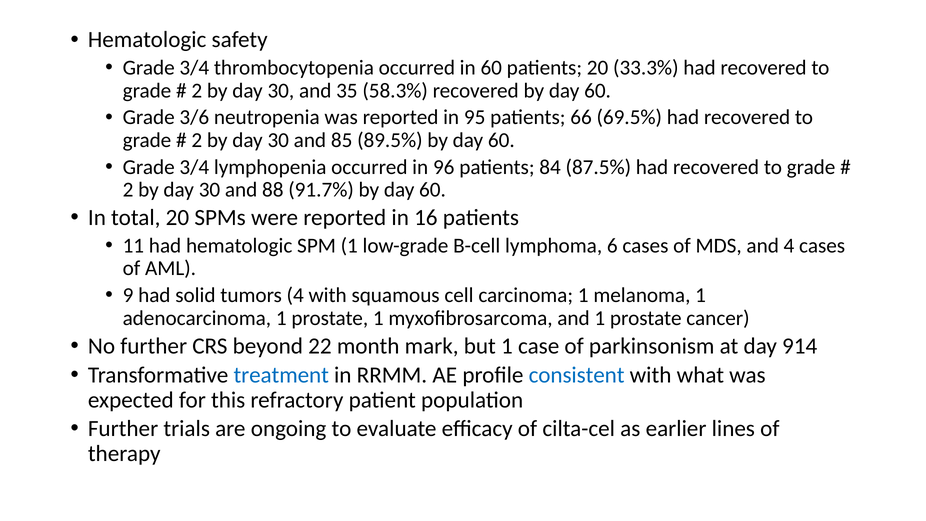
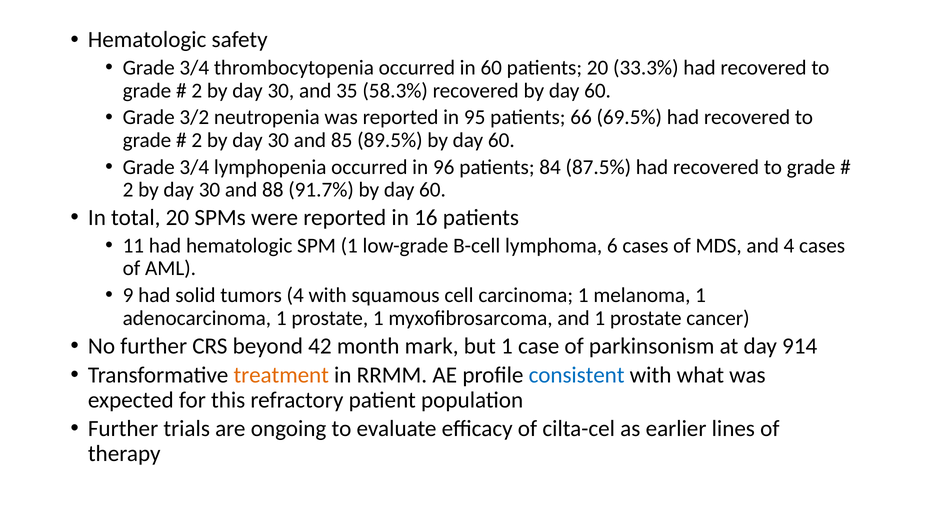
3/6: 3/6 -> 3/2 (194, 117)
22: 22 -> 42 (320, 346)
treatment colour: blue -> orange (281, 375)
